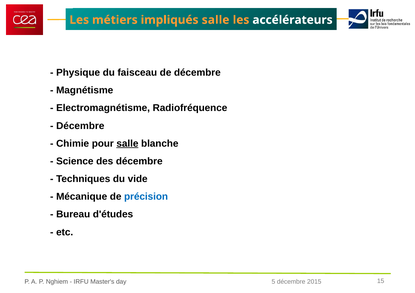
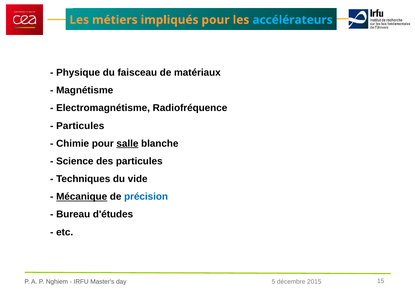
impliqués salle: salle -> pour (216, 20)
accélérateurs colour: white -> light blue (293, 20)
de décembre: décembre -> matériaux (197, 73)
Décembre: Décembre -> Particules (80, 126)
des décembre: décembre -> particules (139, 161)
Mécanique underline: none -> present (82, 197)
